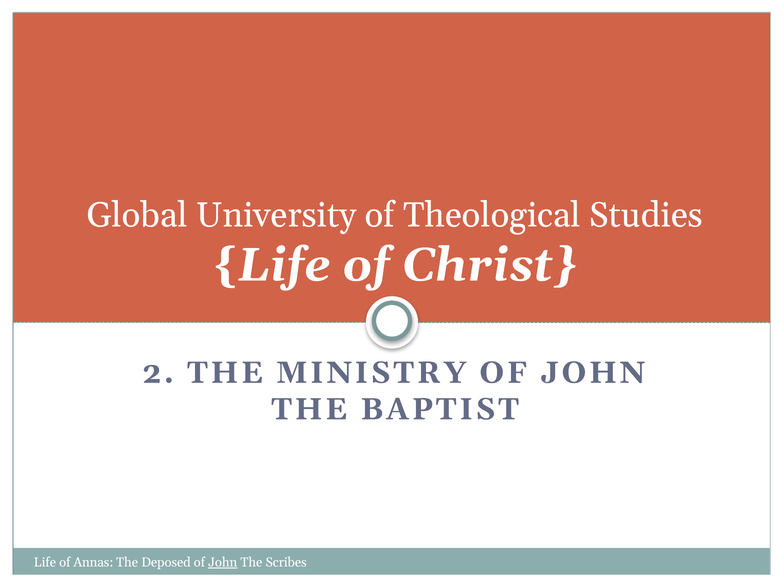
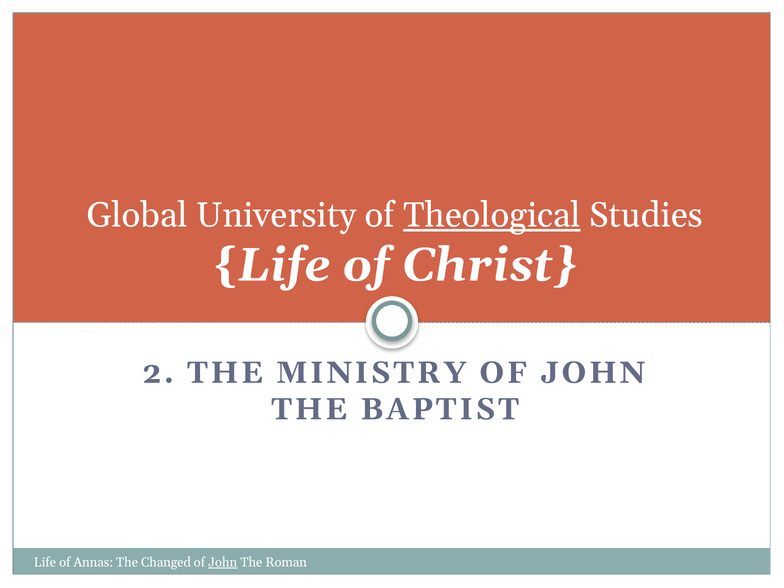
Theological underline: none -> present (492, 215)
Deposed: Deposed -> Changed (166, 562)
Scribes: Scribes -> Roman (286, 562)
